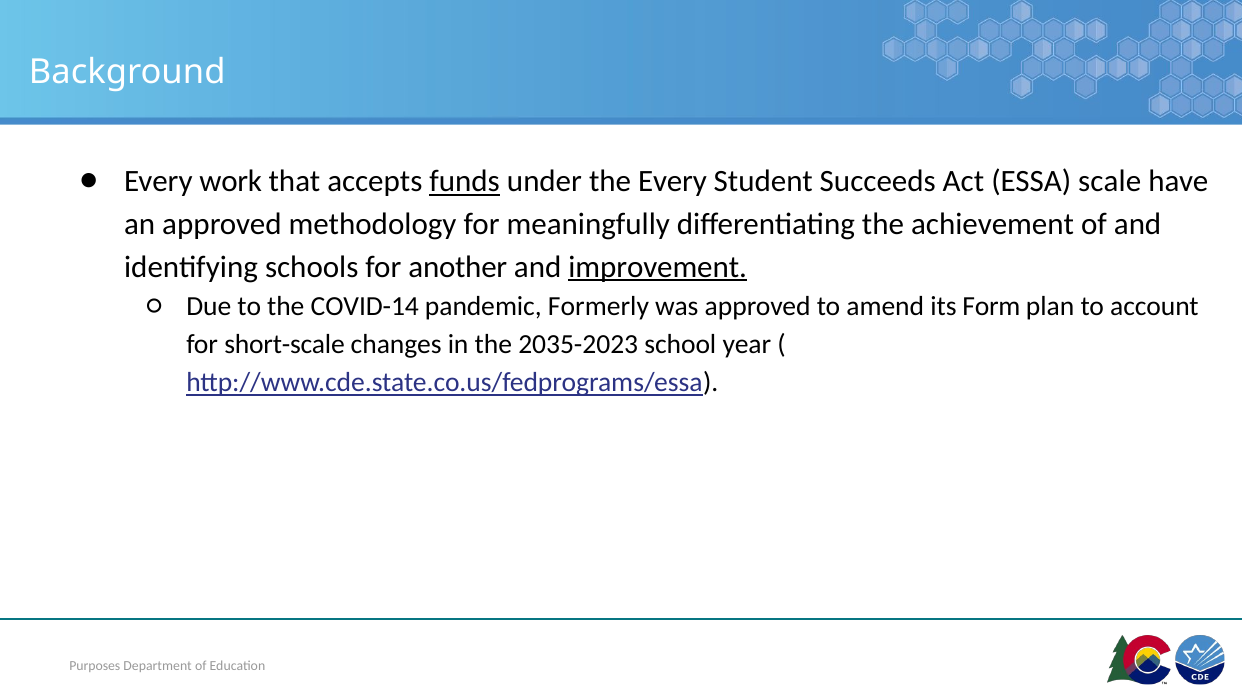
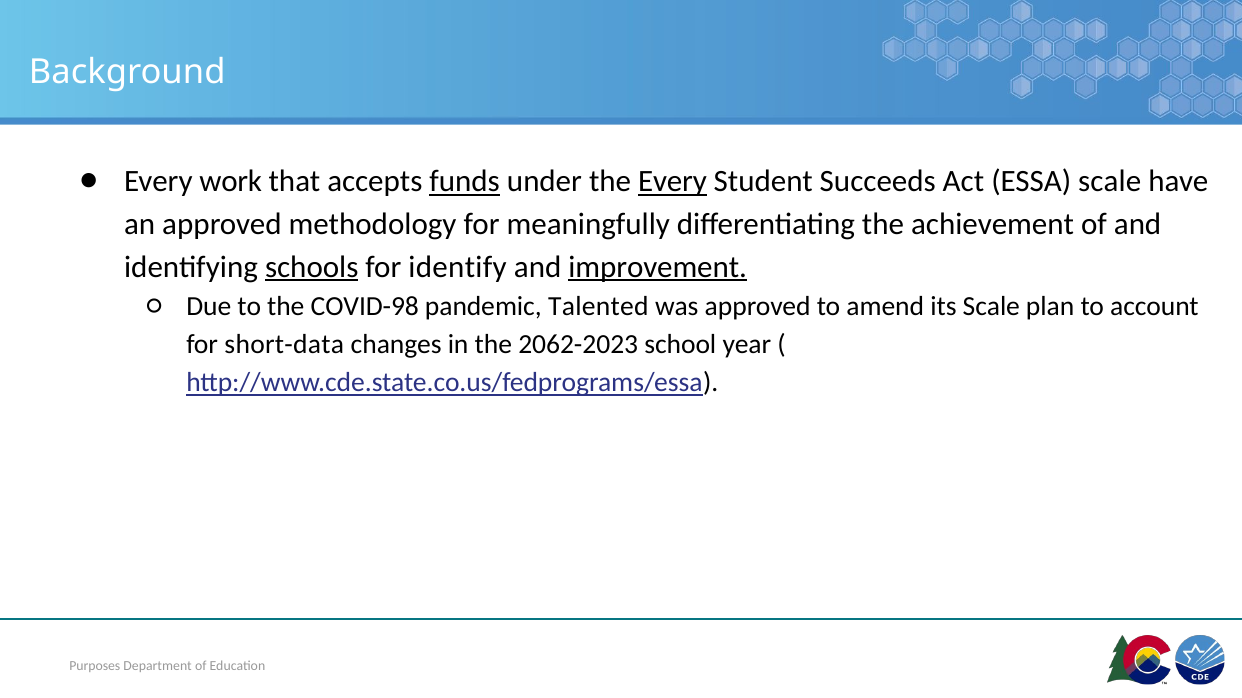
Every underline: none -> present (672, 182)
schools underline: none -> present (312, 267)
another: another -> identify (458, 267)
COVID-14: COVID-14 -> COVID-98 (365, 307)
Formerly: Formerly -> Talented (598, 307)
its Form: Form -> Scale (991, 307)
short-scale: short-scale -> short-data (284, 345)
2035-2023: 2035-2023 -> 2062-2023 (578, 345)
